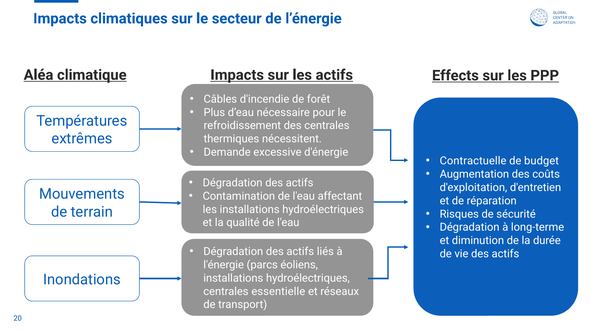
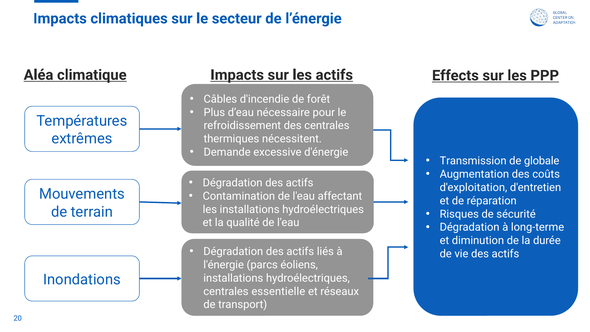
Contractuelle: Contractuelle -> Transmission (473, 161)
budget: budget -> globale (542, 161)
